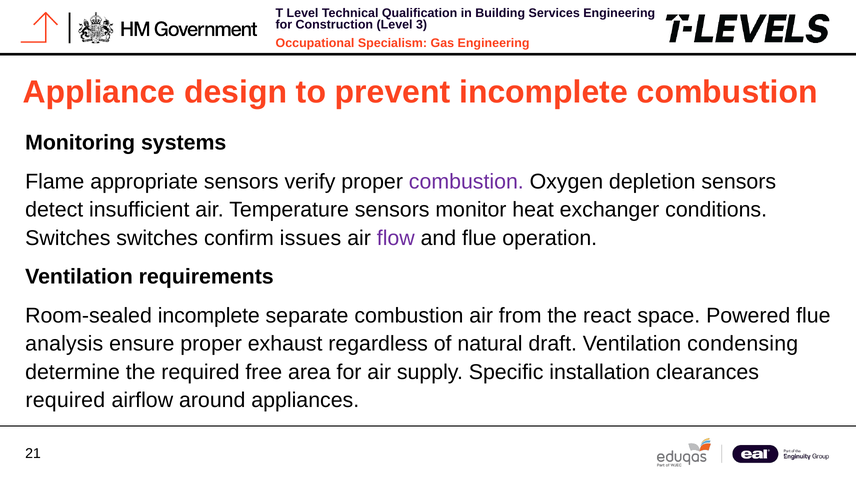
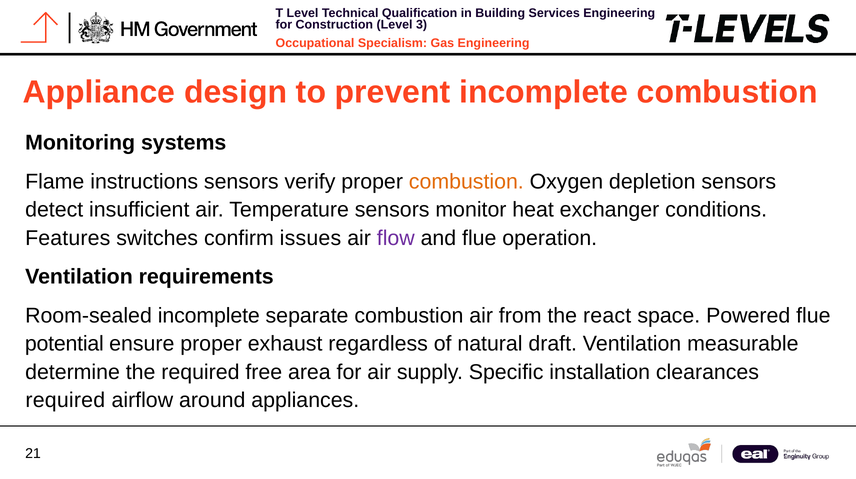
appropriate: appropriate -> instructions (144, 181)
combustion colour: purple -> orange (466, 181)
Switches: Switches -> Features (68, 238)
analysis: analysis -> potential (64, 343)
condensing: condensing -> measurable (743, 343)
